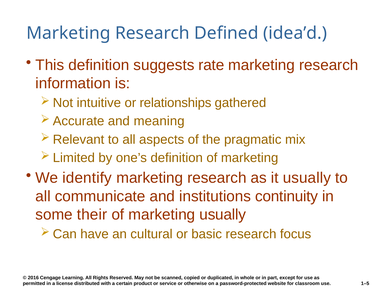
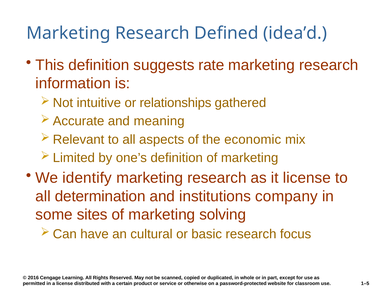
pragmatic: pragmatic -> economic (253, 139)
it usually: usually -> license (307, 178)
communicate: communicate -> determination (100, 196)
continuity: continuity -> company (286, 196)
their: their -> sites (92, 215)
marketing usually: usually -> solving (223, 215)
